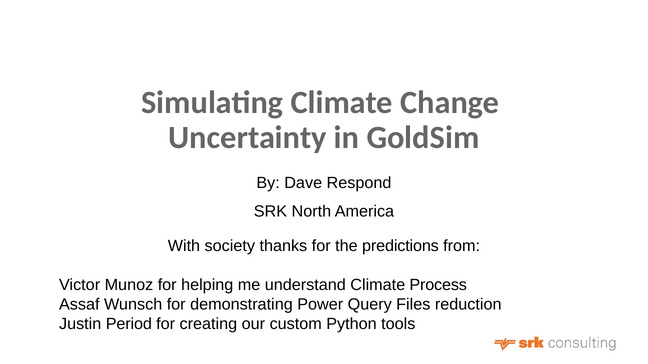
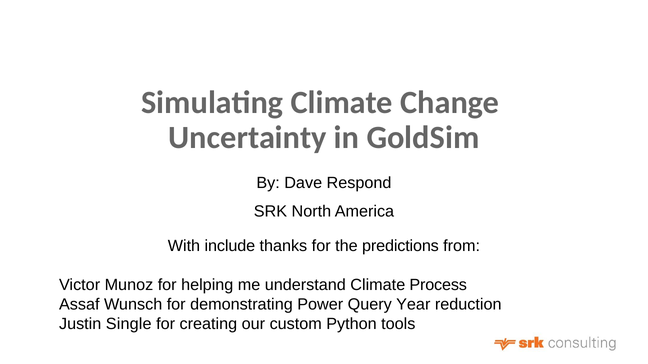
society: society -> include (230, 246)
Files: Files -> Year (413, 305)
Period: Period -> Single (129, 324)
